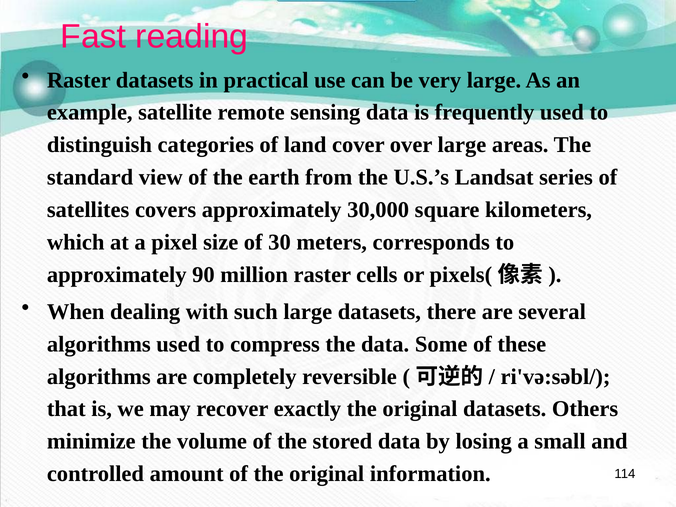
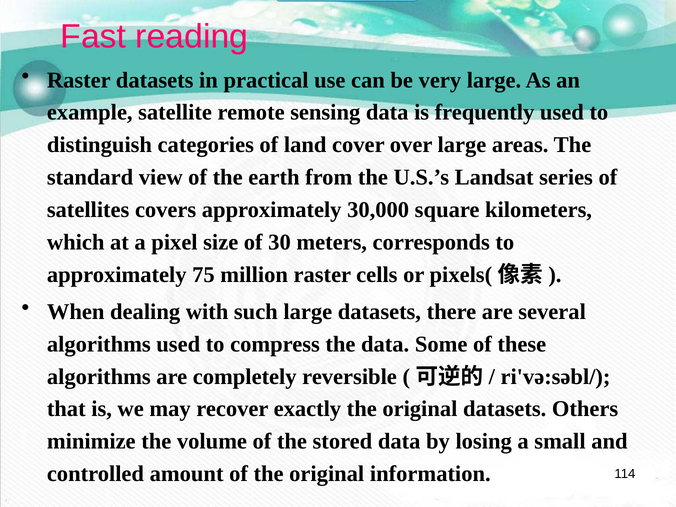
90: 90 -> 75 (203, 275)
